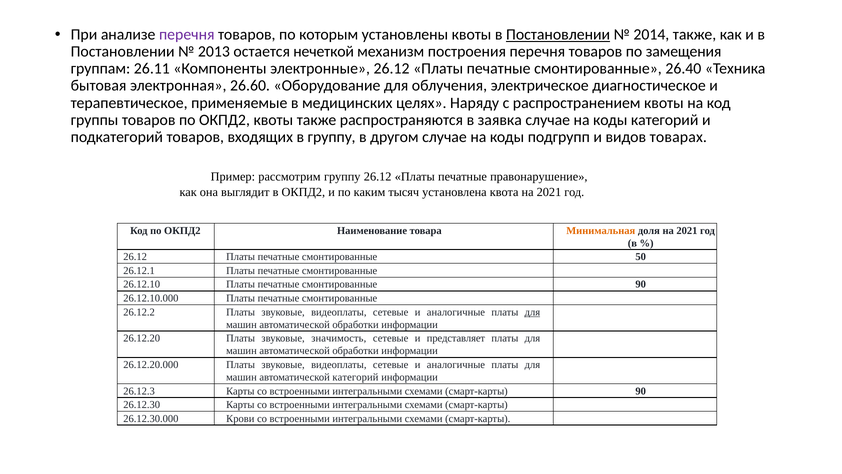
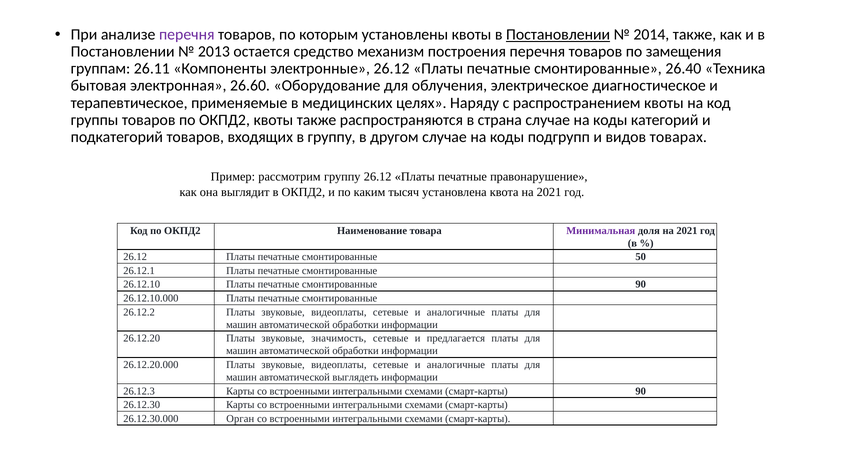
нечеткой: нечеткой -> средство (324, 52)
заявка: заявка -> страна (500, 120)
Минимальная colour: orange -> purple (601, 230)
для underline: present -> none (532, 312)
представляет: представляет -> предлагается (456, 338)
автоматической категорий: категорий -> выглядеть (355, 377)
Крови: Крови -> Орган (240, 418)
